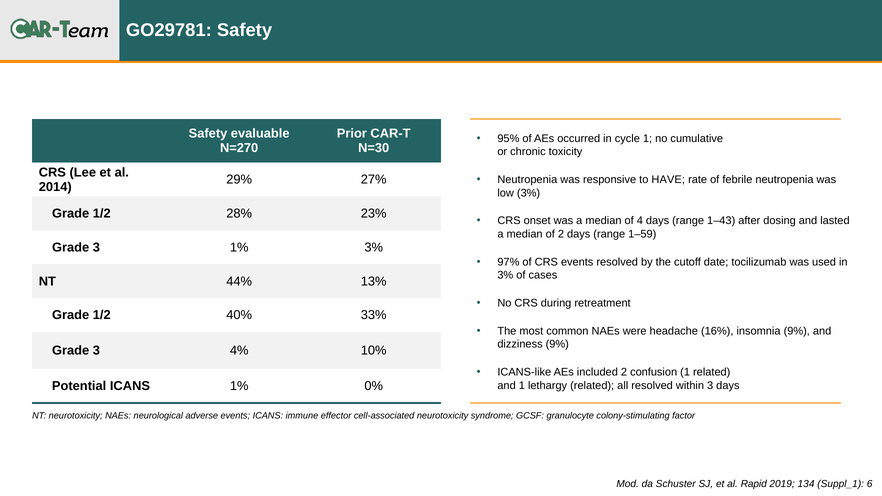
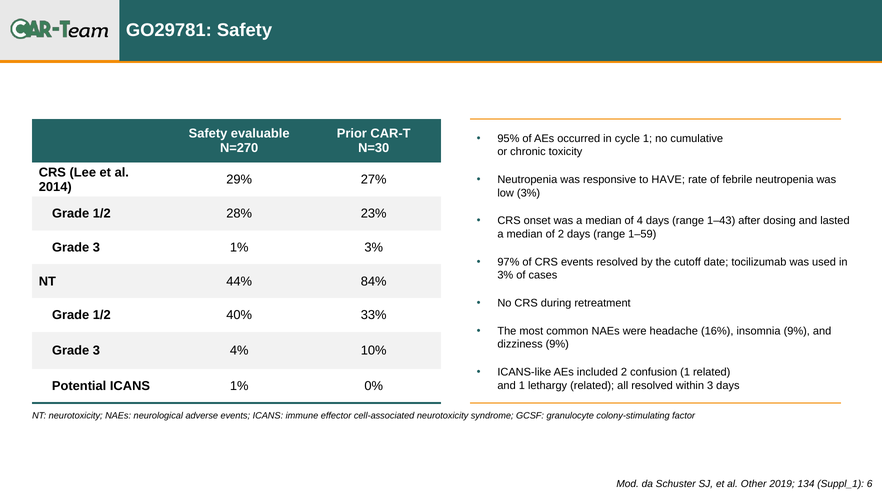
13%: 13% -> 84% (374, 281)
Rapid: Rapid -> Other (754, 484)
